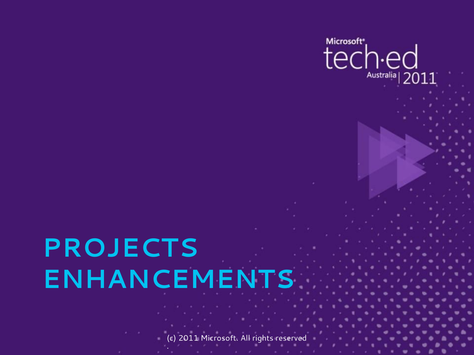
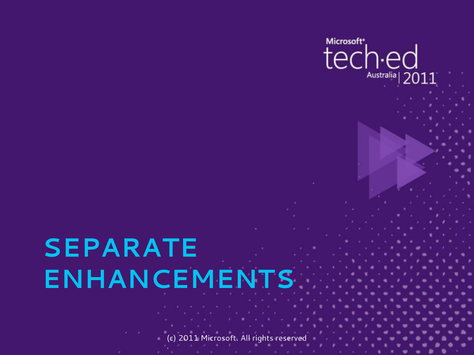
PROJECTS: PROJECTS -> SEPARATE (120, 248)
